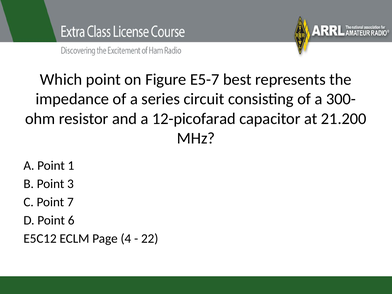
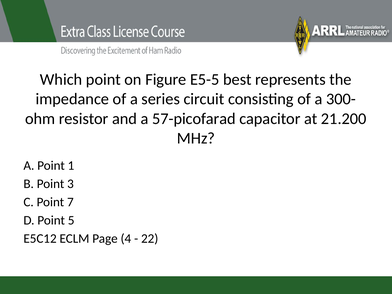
E5-7: E5-7 -> E5-5 (205, 80)
12-picofarad: 12-picofarad -> 57-picofarad (194, 119)
6: 6 -> 5 (71, 220)
